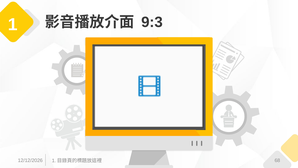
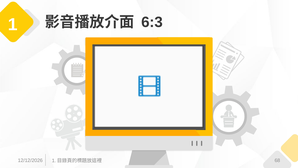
9:3: 9:3 -> 6:3 (152, 22)
